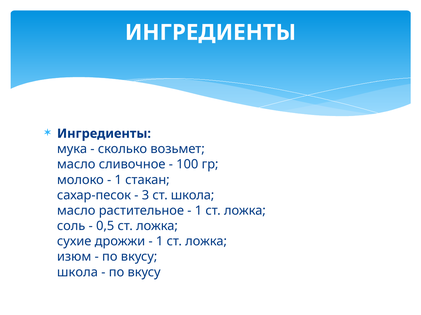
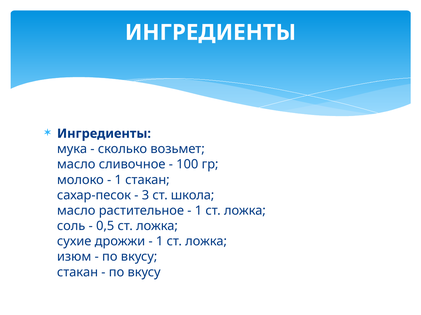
школа: школа -> стакан (78, 273)
